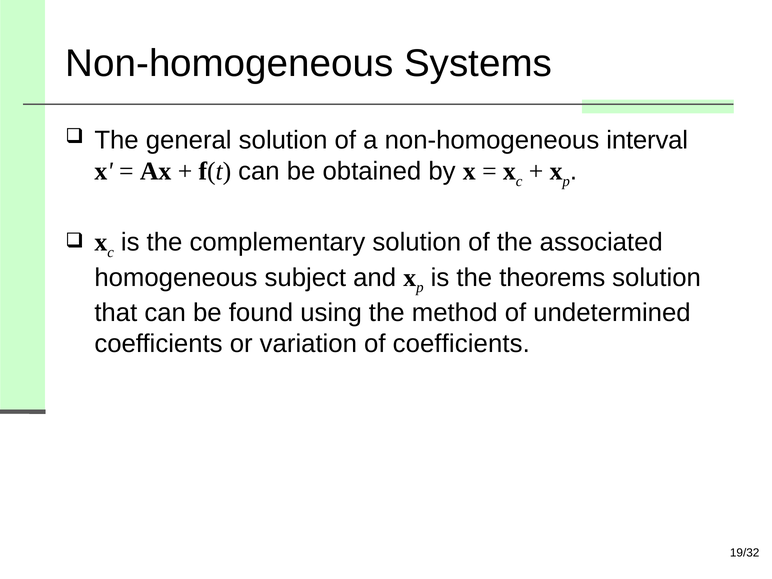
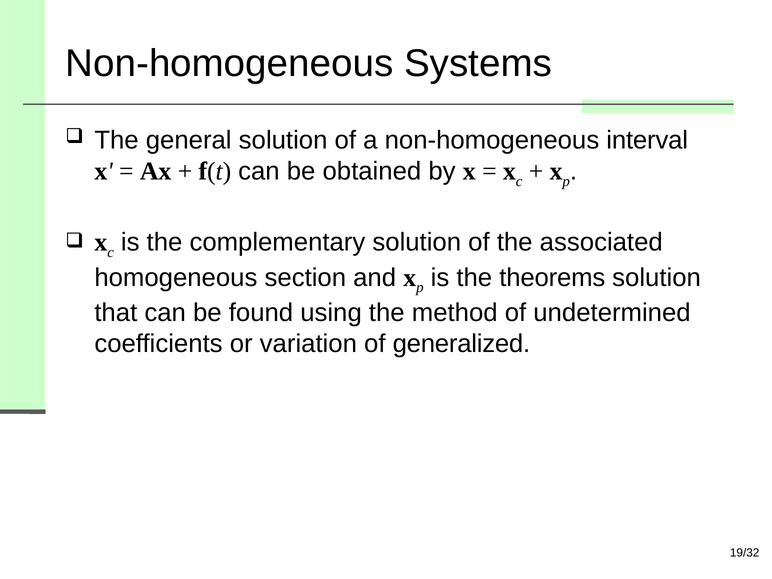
subject: subject -> section (305, 278)
of coefficients: coefficients -> generalized (461, 344)
